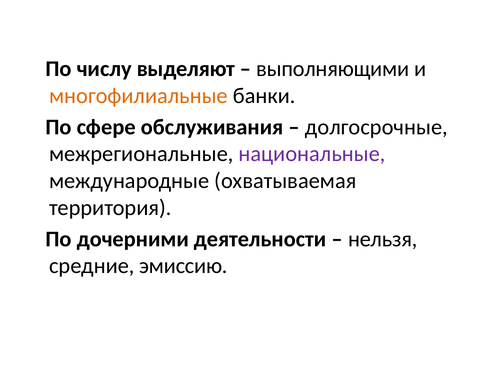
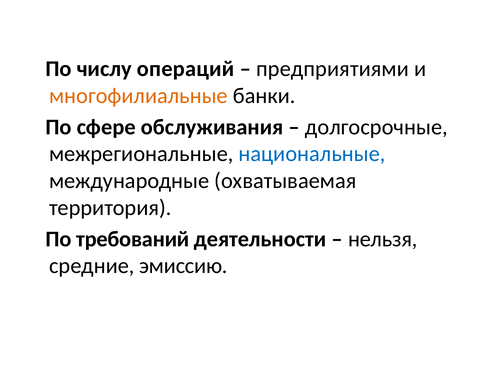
выделяют: выделяют -> операций (186, 69)
выполняющими: выполняющими -> предприятиями (333, 69)
национальные colour: purple -> blue (312, 154)
дочерними: дочерними -> требований (133, 239)
